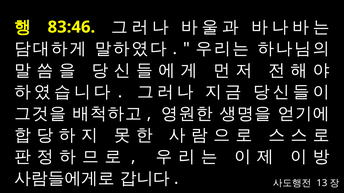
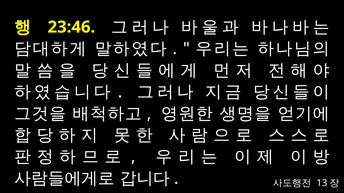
83:46: 83:46 -> 23:46 (71, 27)
